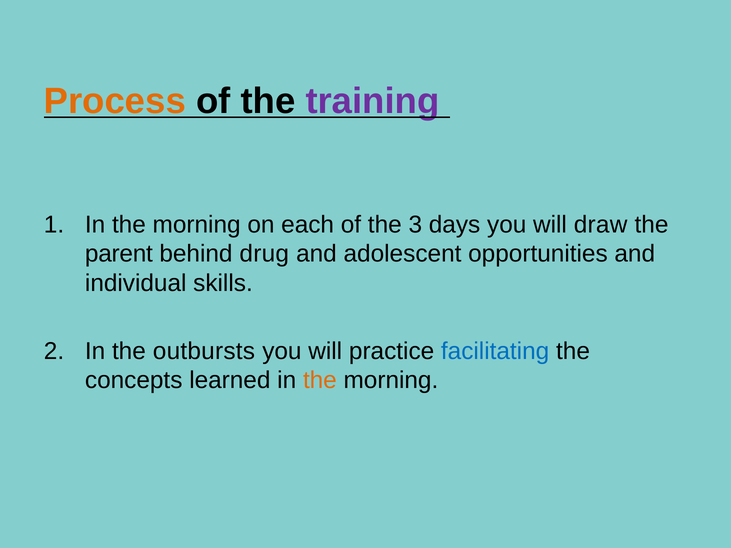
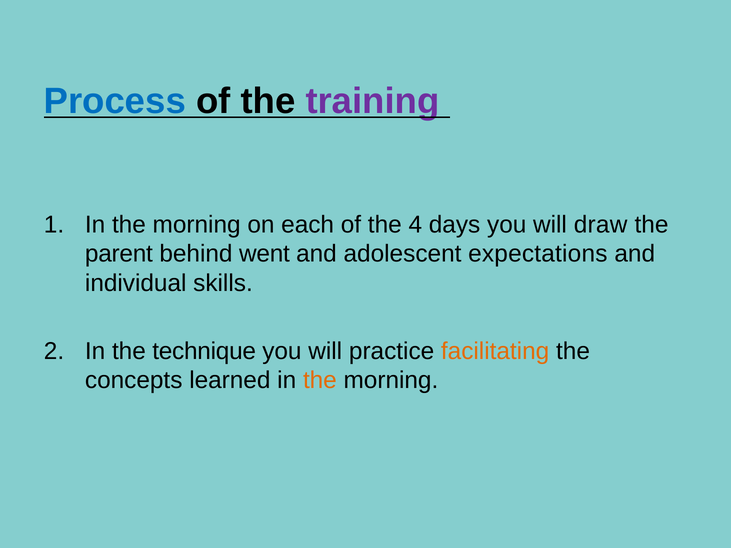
Process colour: orange -> blue (115, 101)
3: 3 -> 4 (415, 225)
drug: drug -> went (264, 254)
opportunities: opportunities -> expectations (538, 254)
outbursts: outbursts -> technique (204, 351)
facilitating colour: blue -> orange (495, 351)
